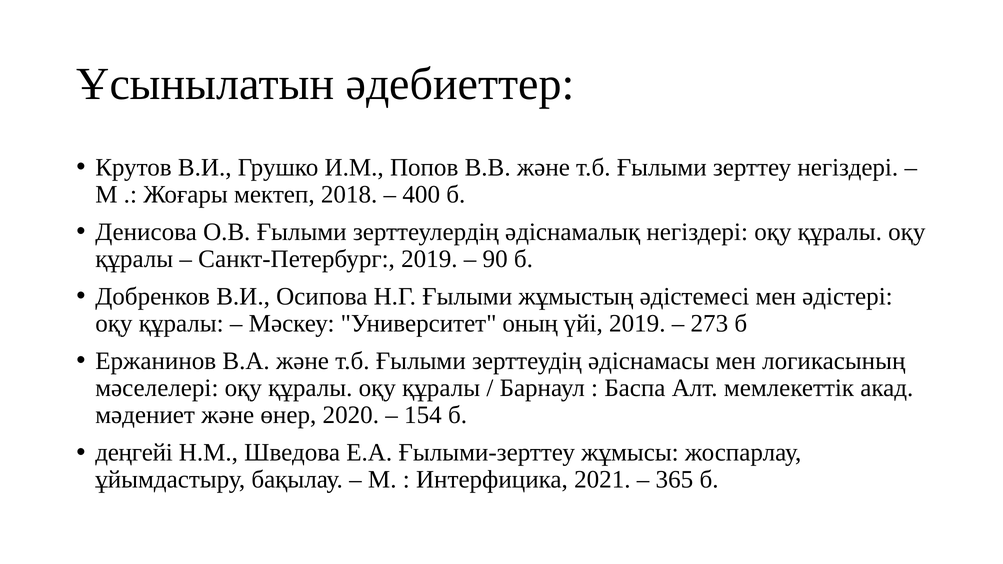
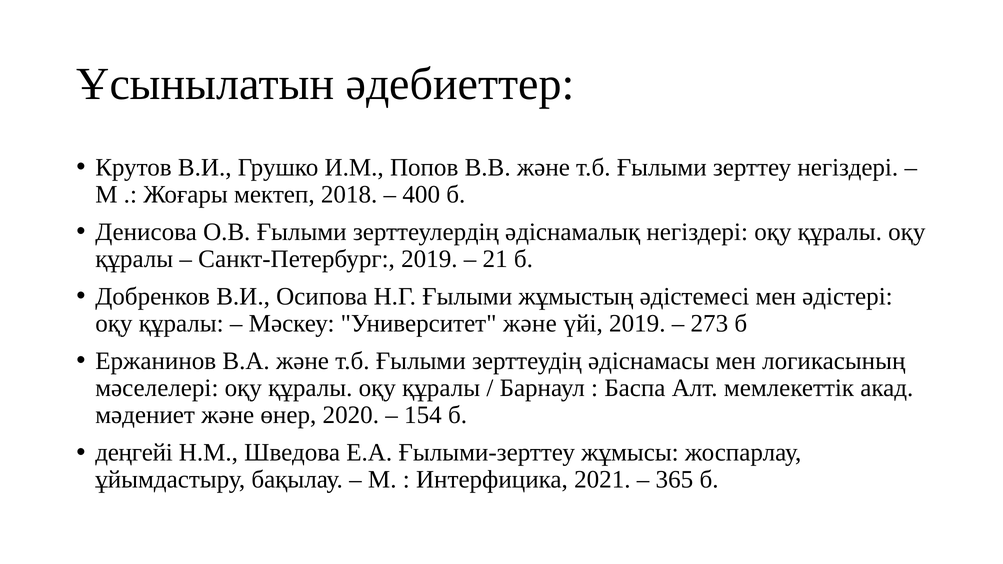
90: 90 -> 21 (495, 259)
Университет оның: оның -> және (530, 324)
